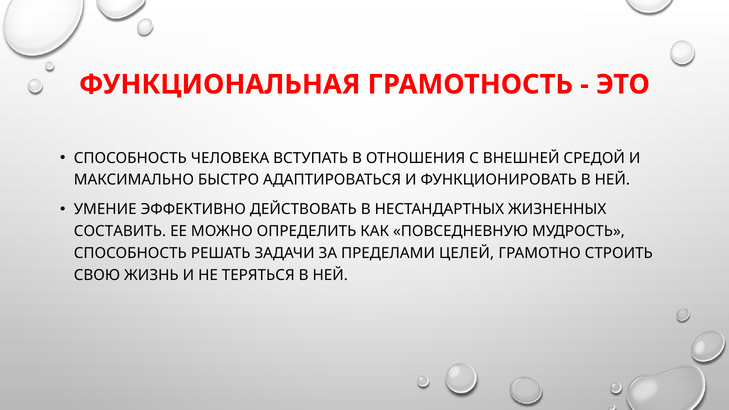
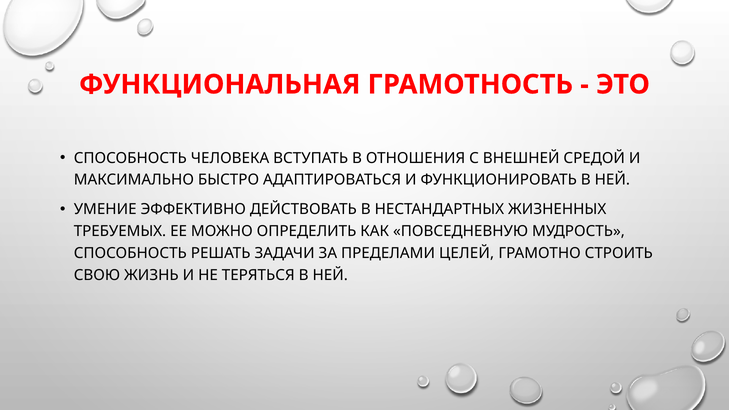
СОСТАВИТЬ: СОСТАВИТЬ -> ТРЕБУЕМЫХ (120, 231)
